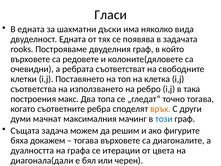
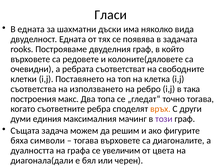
мачнат: мачнат -> единия (47, 119)
този colour: blue -> purple (164, 119)
докажем: докажем -> символи (48, 140)
итерации: итерации -> увеличим (121, 150)
